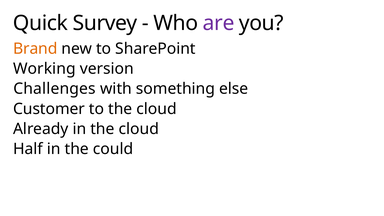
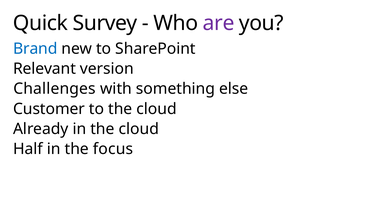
Brand colour: orange -> blue (35, 49)
Working: Working -> Relevant (44, 69)
could: could -> focus (113, 149)
